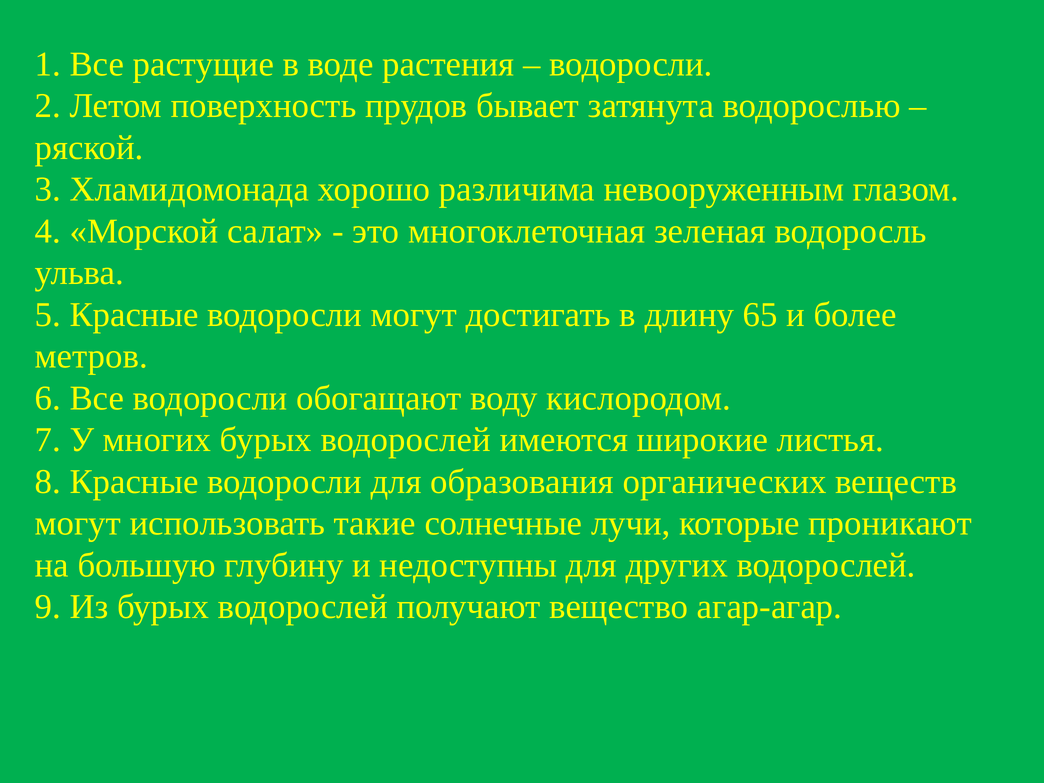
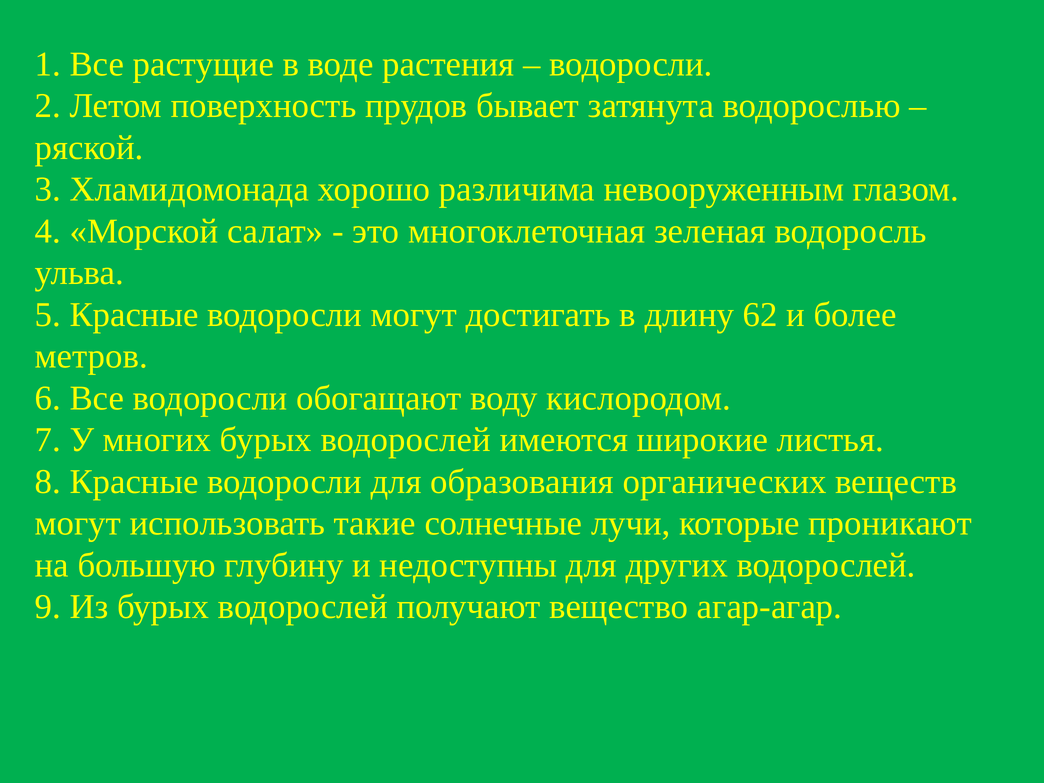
65: 65 -> 62 (760, 315)
